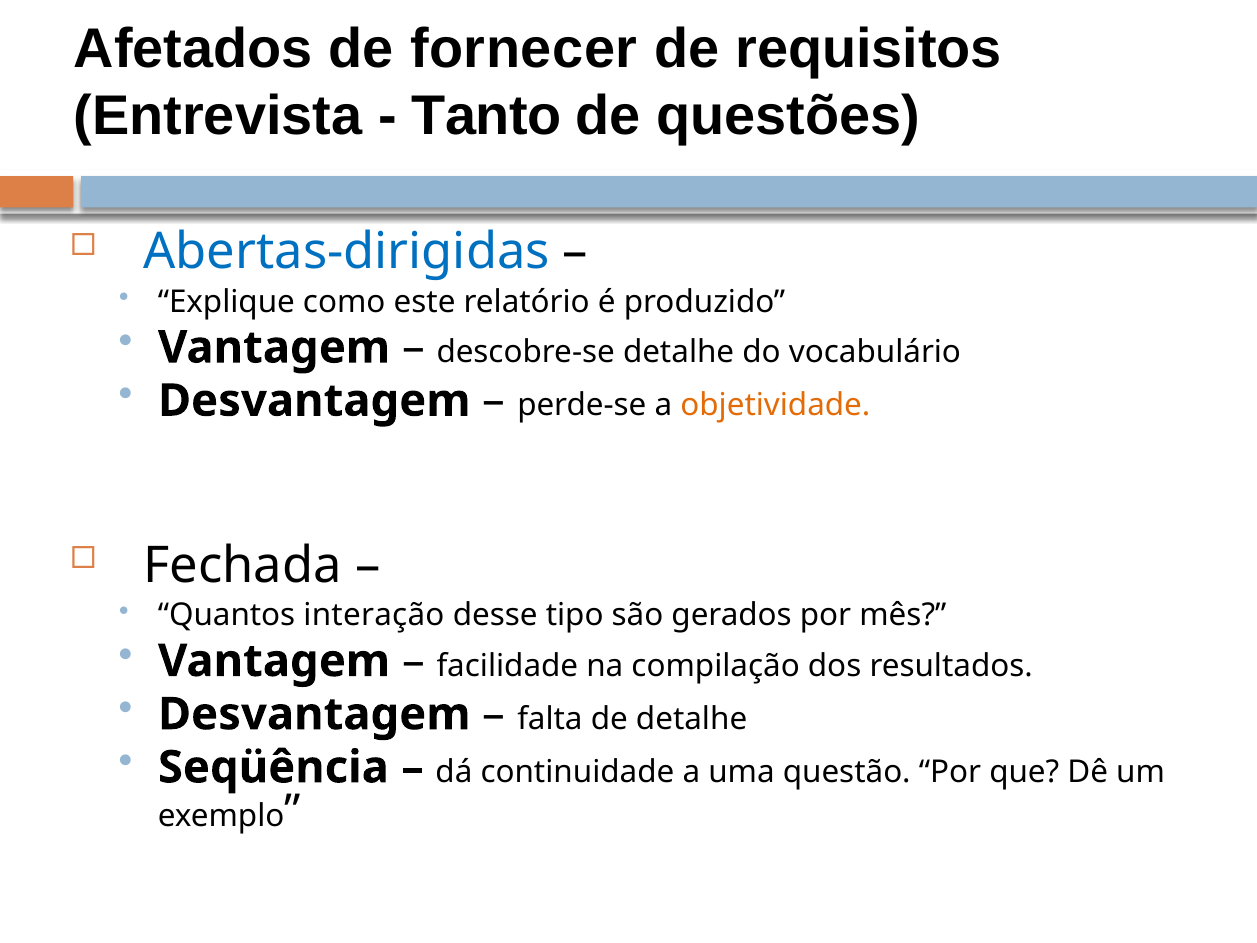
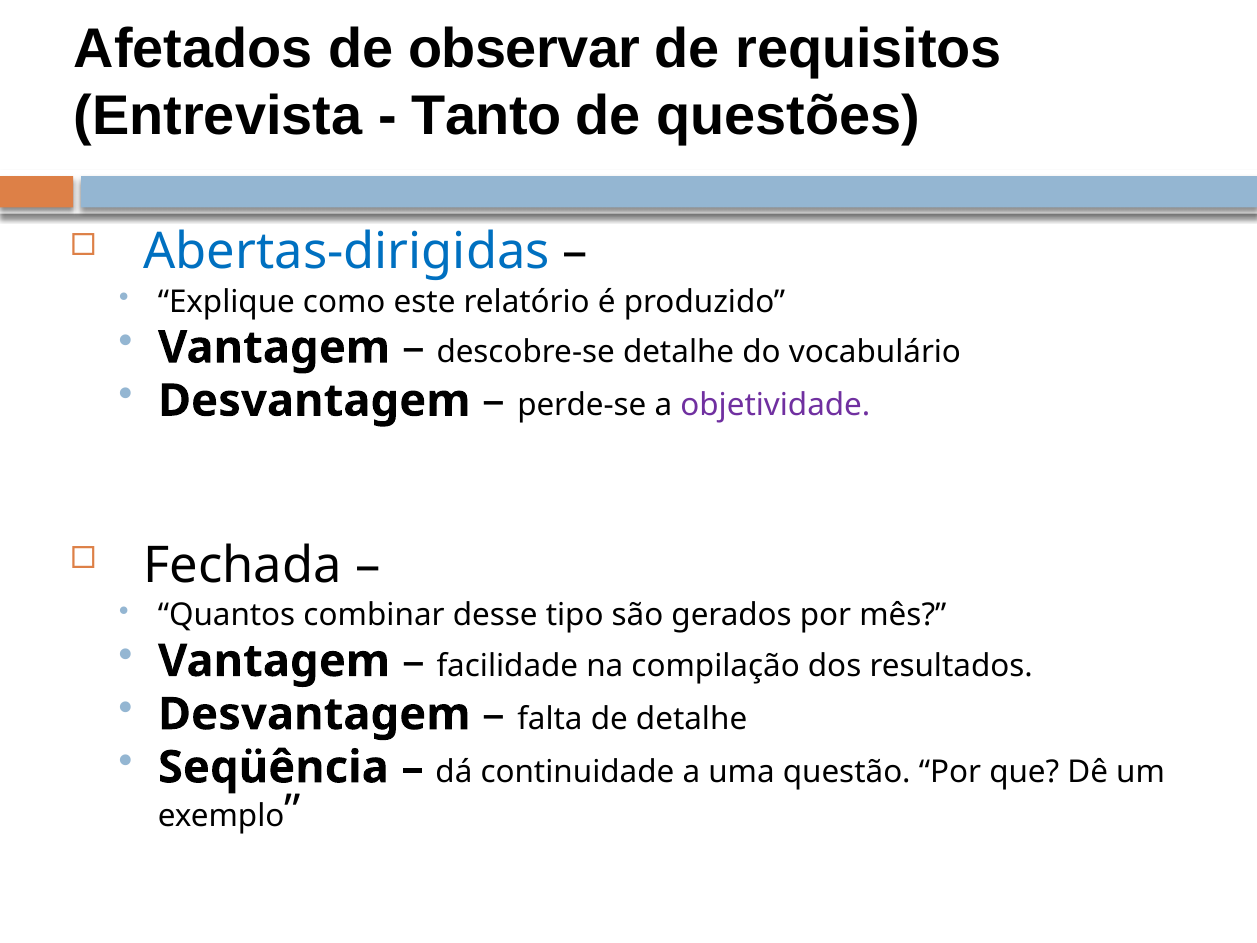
fornecer: fornecer -> observar (524, 49)
objetividade colour: orange -> purple (775, 405)
interação: interação -> combinar (374, 615)
